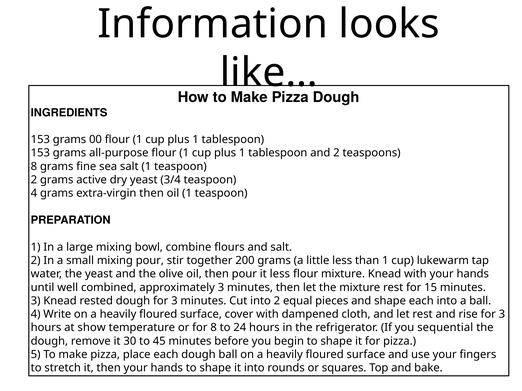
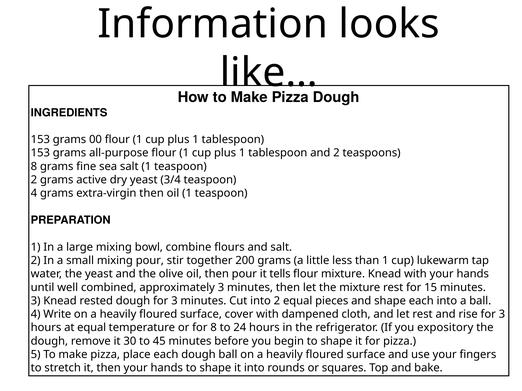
it less: less -> tells (280, 274)
at show: show -> equal (92, 328)
sequential: sequential -> expository (445, 328)
